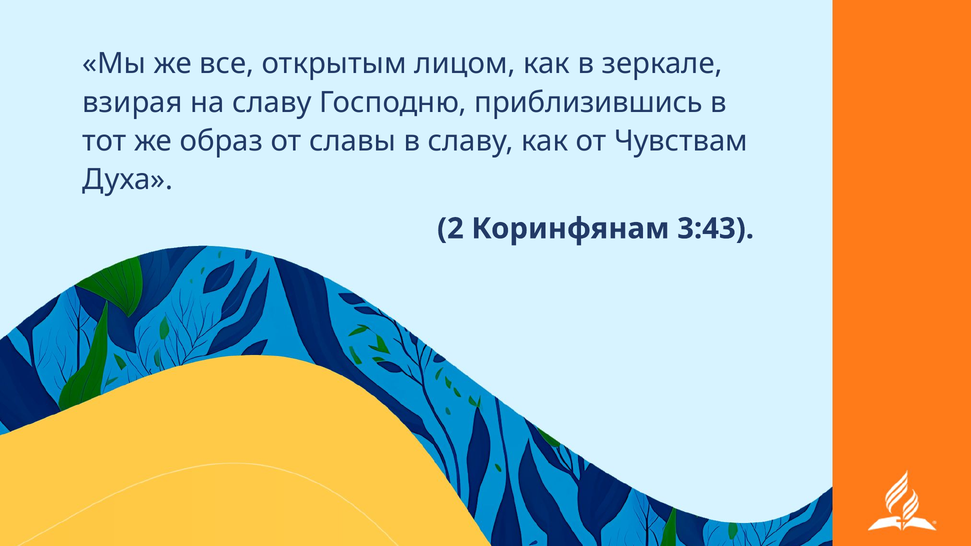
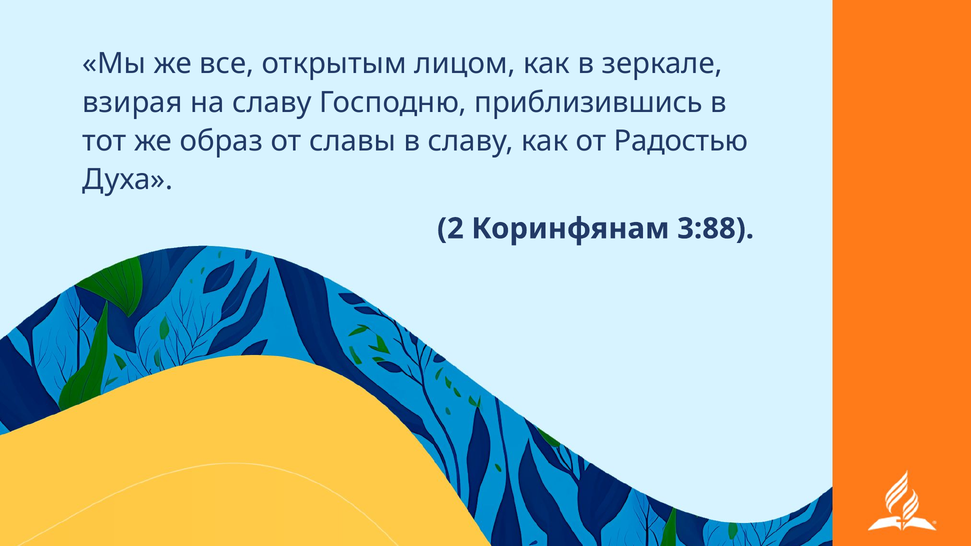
Чувствам: Чувствам -> Радостью (681, 141)
3:43: 3:43 -> 3:88 (716, 229)
